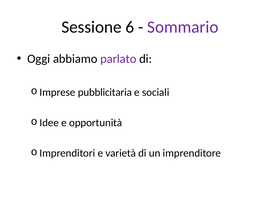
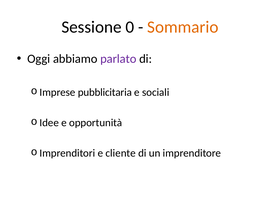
6: 6 -> 0 (130, 27)
Sommario colour: purple -> orange (183, 27)
varietà: varietà -> cliente (121, 153)
